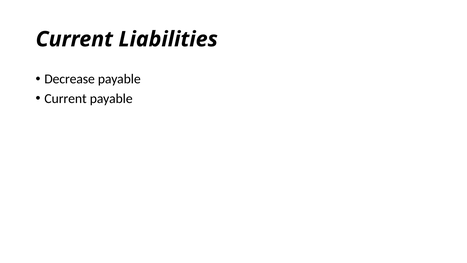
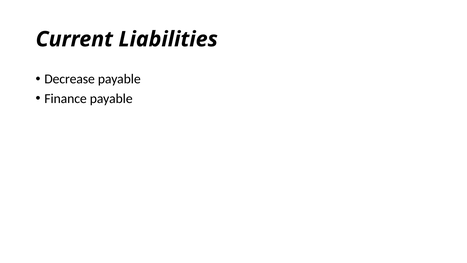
Current: Current -> Finance (66, 99)
